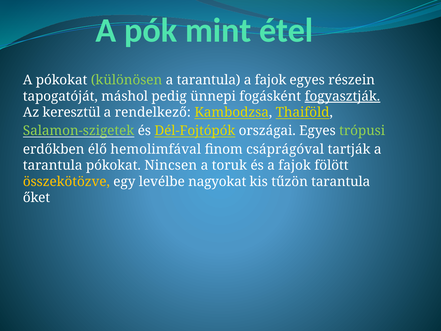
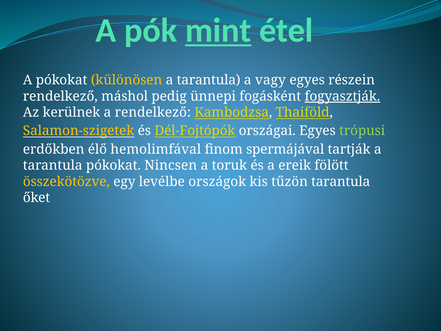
mint underline: none -> present (218, 30)
különösen colour: light green -> yellow (127, 80)
fajok: fajok -> vagy (270, 80)
tapogatóját: tapogatóját -> rendelkező (60, 96)
keresztül: keresztül -> kerülnek (71, 112)
Salamon-szigetek colour: light green -> yellow (79, 131)
csáprágóval: csáprágóval -> spermájával (285, 149)
és a fajok: fajok -> ereik (295, 165)
nagyokat: nagyokat -> országok (217, 181)
